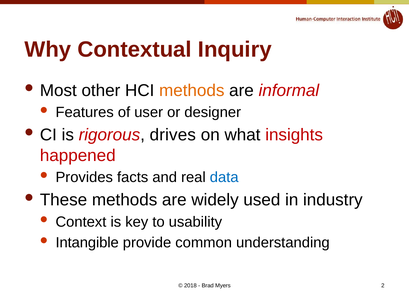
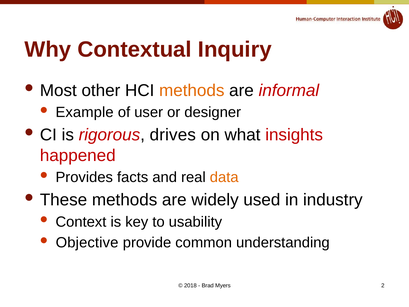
Features: Features -> Example (85, 112)
data colour: blue -> orange (224, 177)
Intangible: Intangible -> Objective (87, 242)
